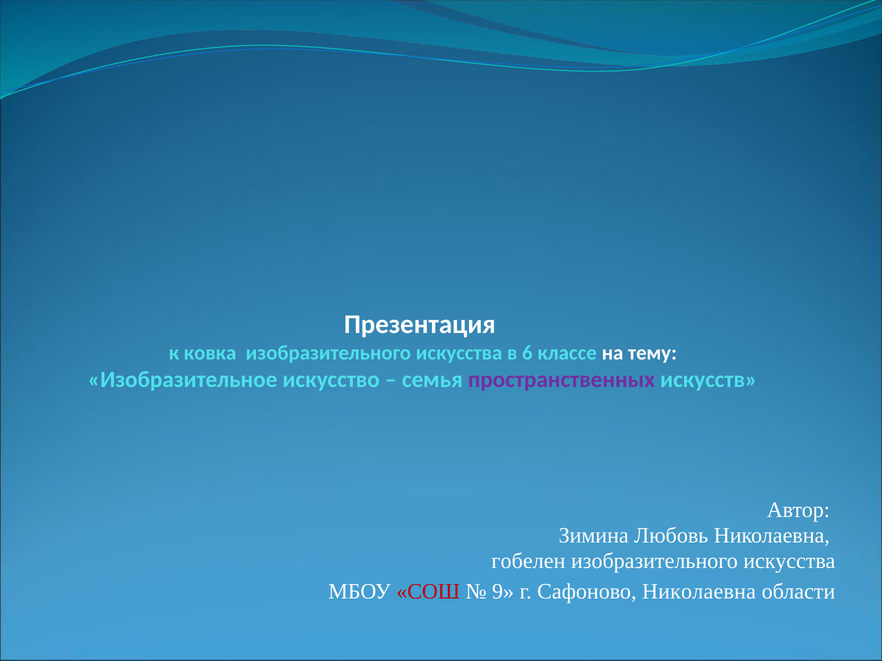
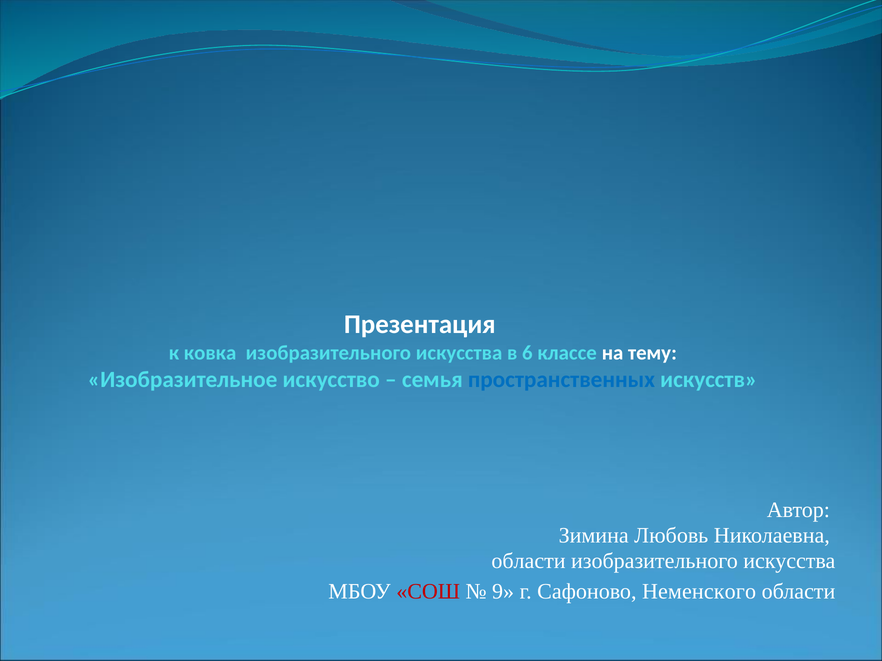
пространственных colour: purple -> blue (561, 380)
гобелен: гобелен -> области (528, 561)
Сафоново Николаевна: Николаевна -> Неменского (699, 592)
